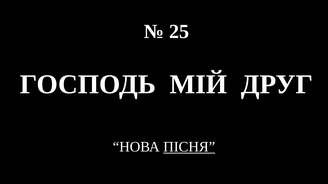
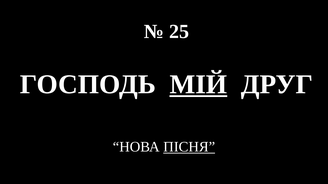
МІЙ underline: none -> present (198, 85)
